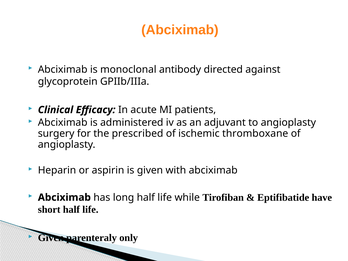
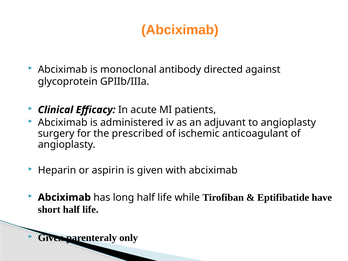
thromboxane: thromboxane -> anticoagulant (255, 134)
